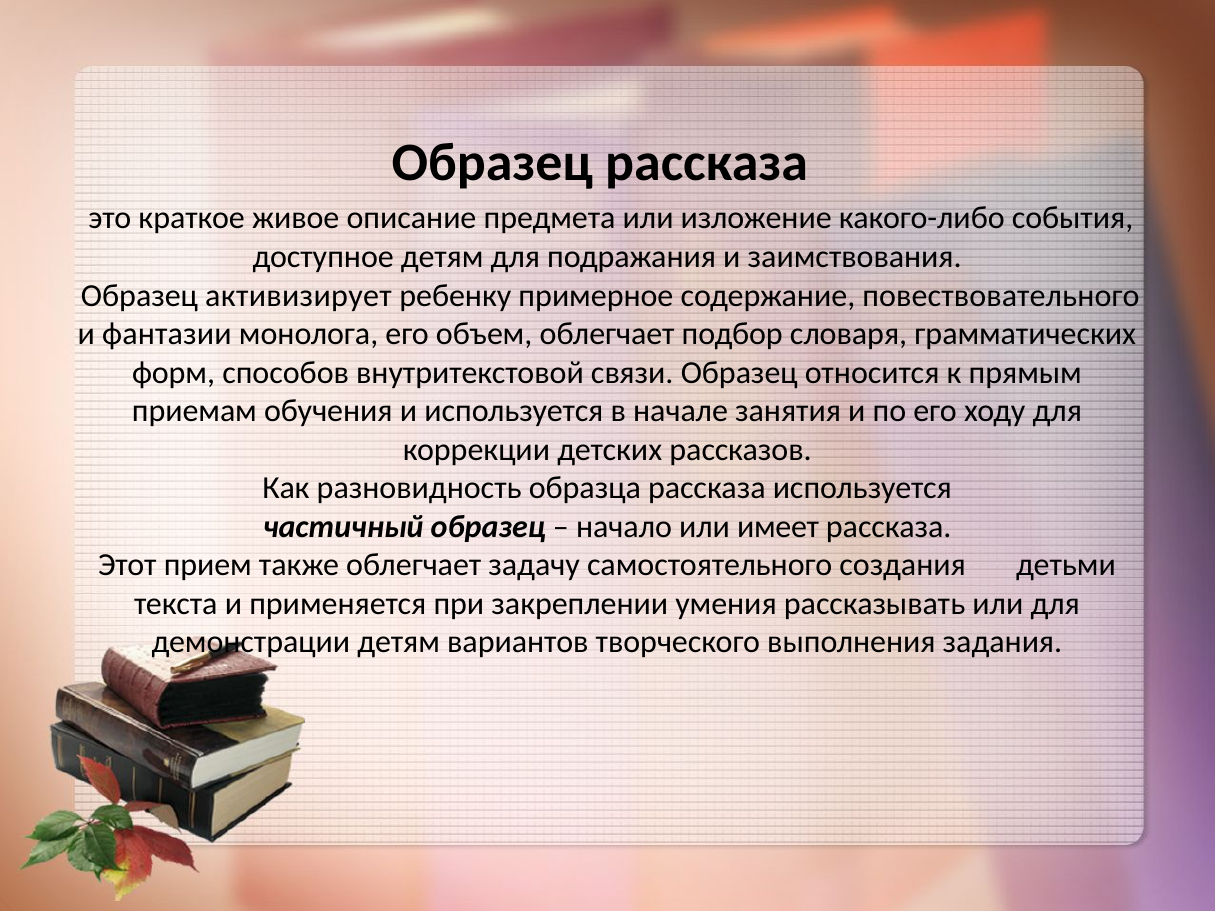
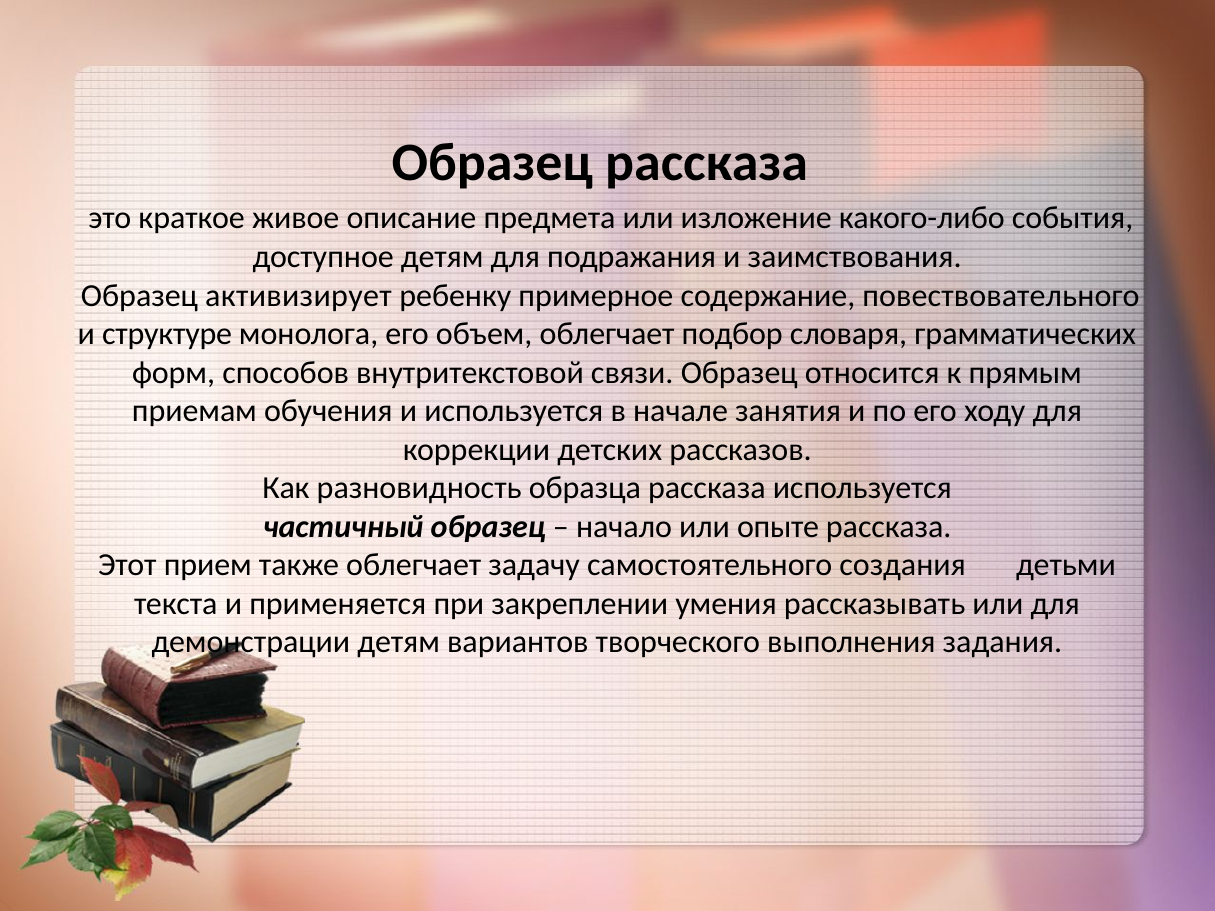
фантазии: фантазии -> структуре (167, 334)
имеет: имеет -> опыте (778, 527)
